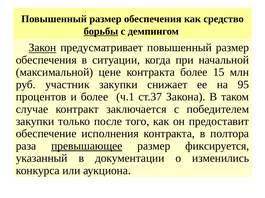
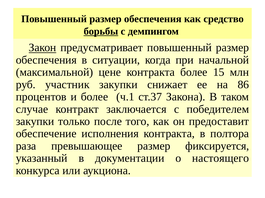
95: 95 -> 86 (243, 85)
превышающее underline: present -> none (87, 146)
изменились: изменились -> настоящего (221, 159)
